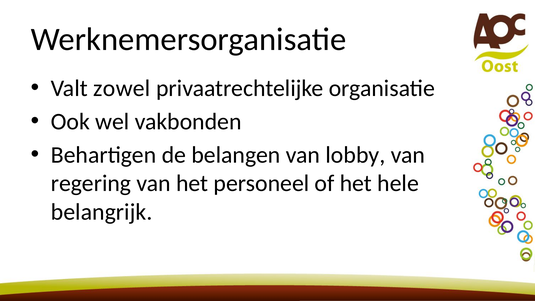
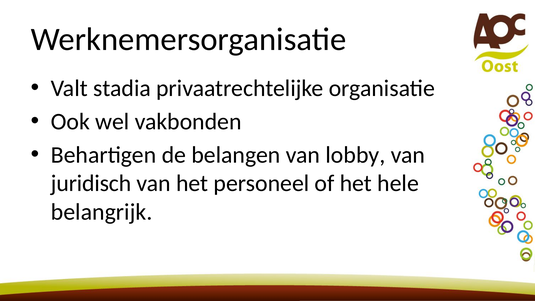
zowel: zowel -> stadia (122, 88)
regering: regering -> juridisch (91, 183)
